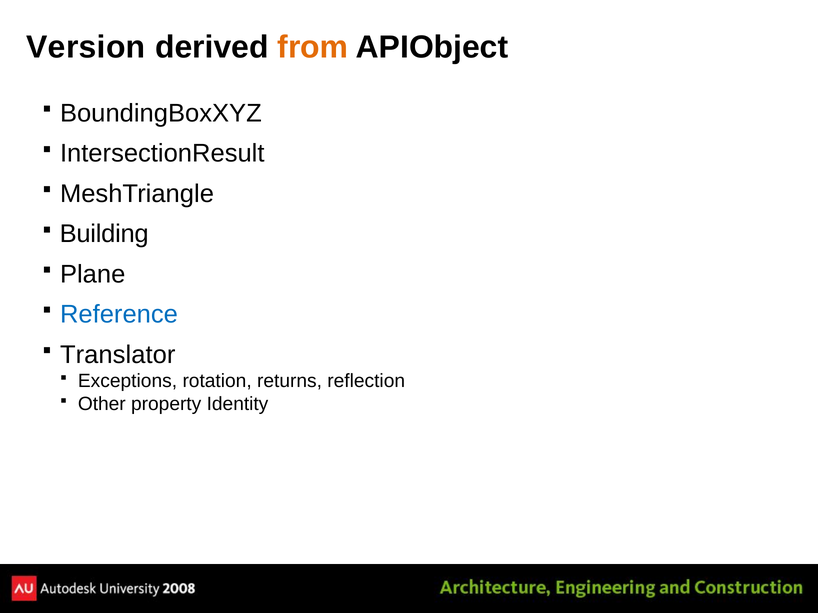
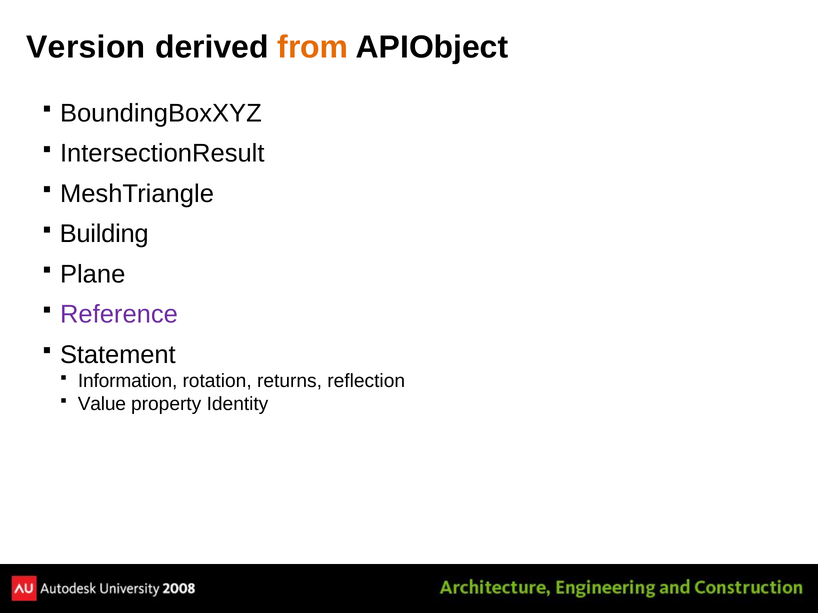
Reference colour: blue -> purple (119, 315)
Translator: Translator -> Statement (118, 355)
Exceptions: Exceptions -> Information (128, 381)
Other: Other -> Value (102, 404)
